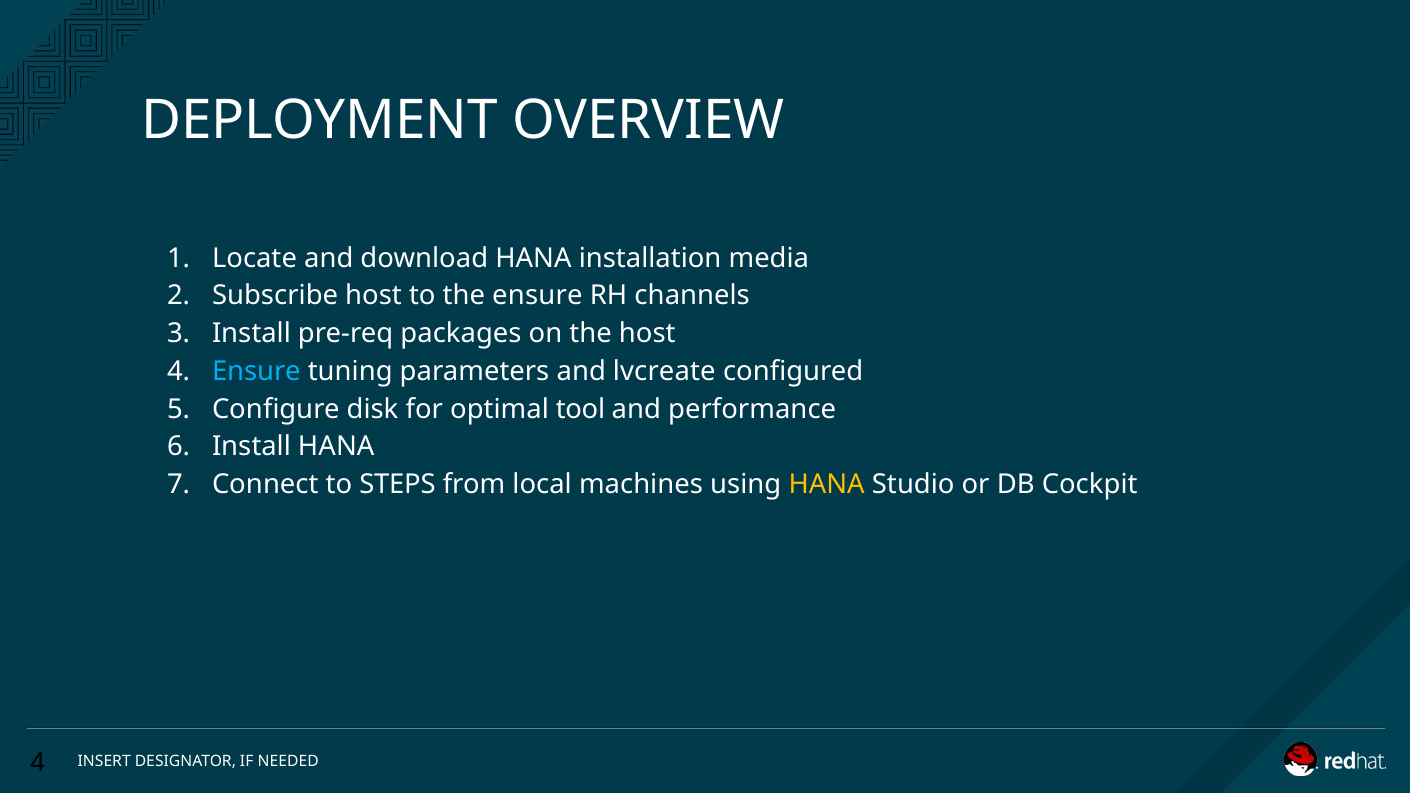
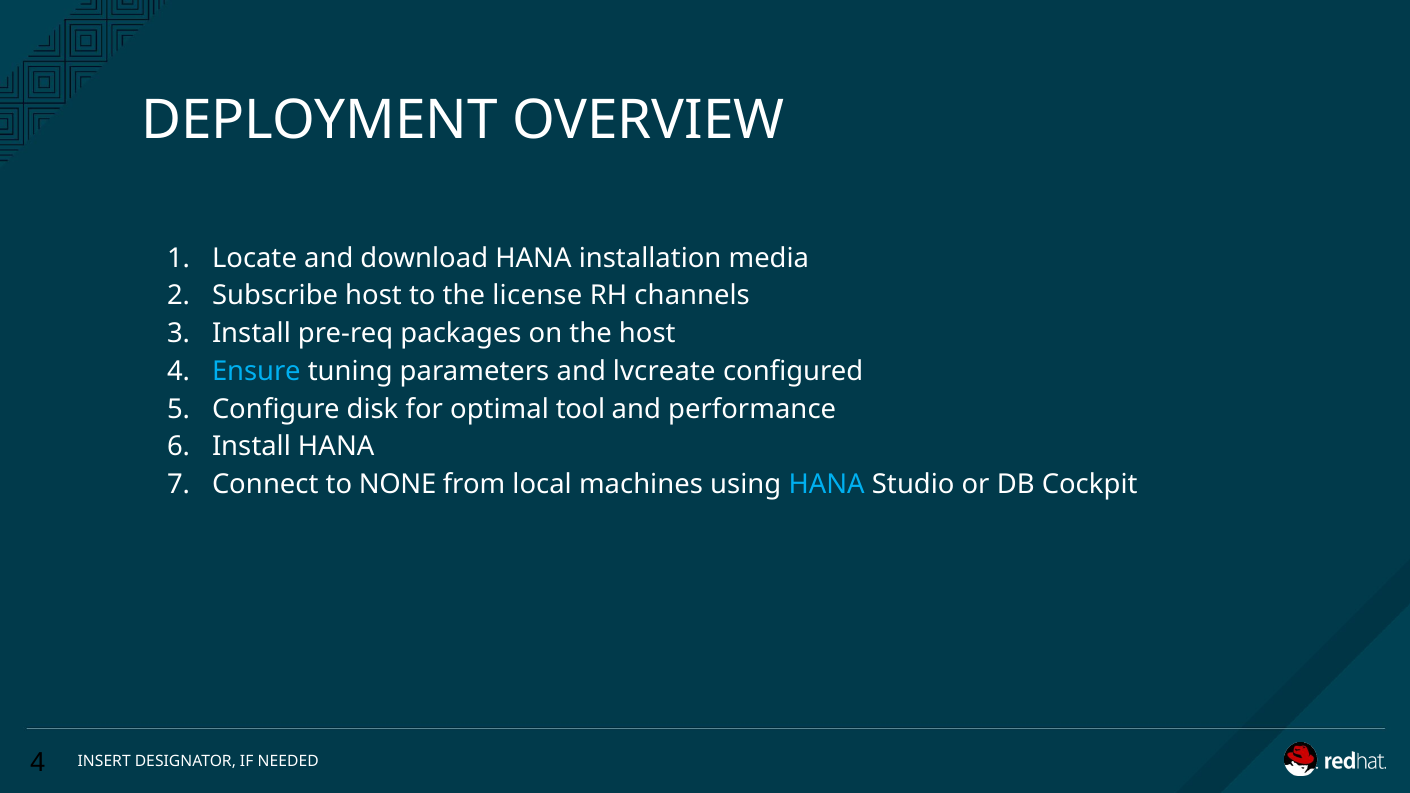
the ensure: ensure -> license (537, 296)
STEPS: STEPS -> NONE (398, 485)
HANA colour: yellow -> light blue (827, 485)
